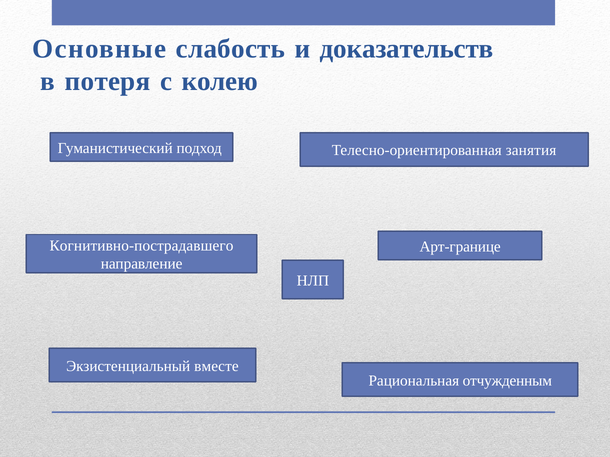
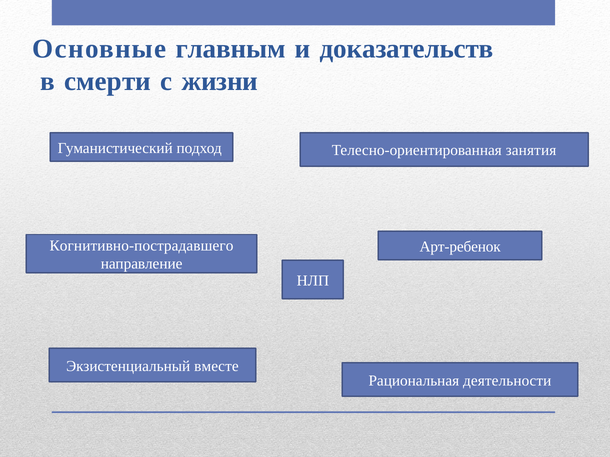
слабость: слабость -> главным (231, 49)
потеря: потеря -> смерти (108, 82)
колею: колею -> жизни (220, 82)
Арт-границе: Арт-границе -> Арт-ребенок (460, 247)
отчужденным: отчужденным -> деятельности (507, 381)
